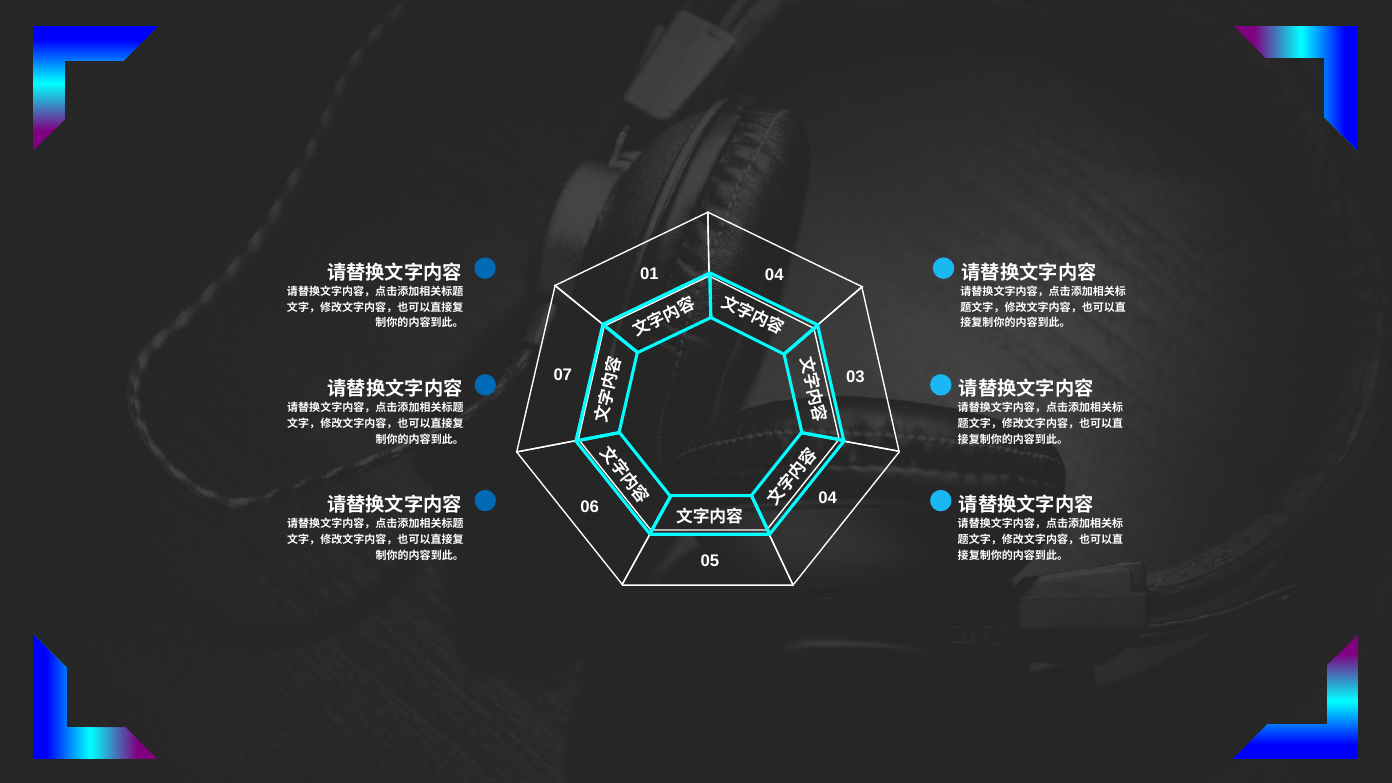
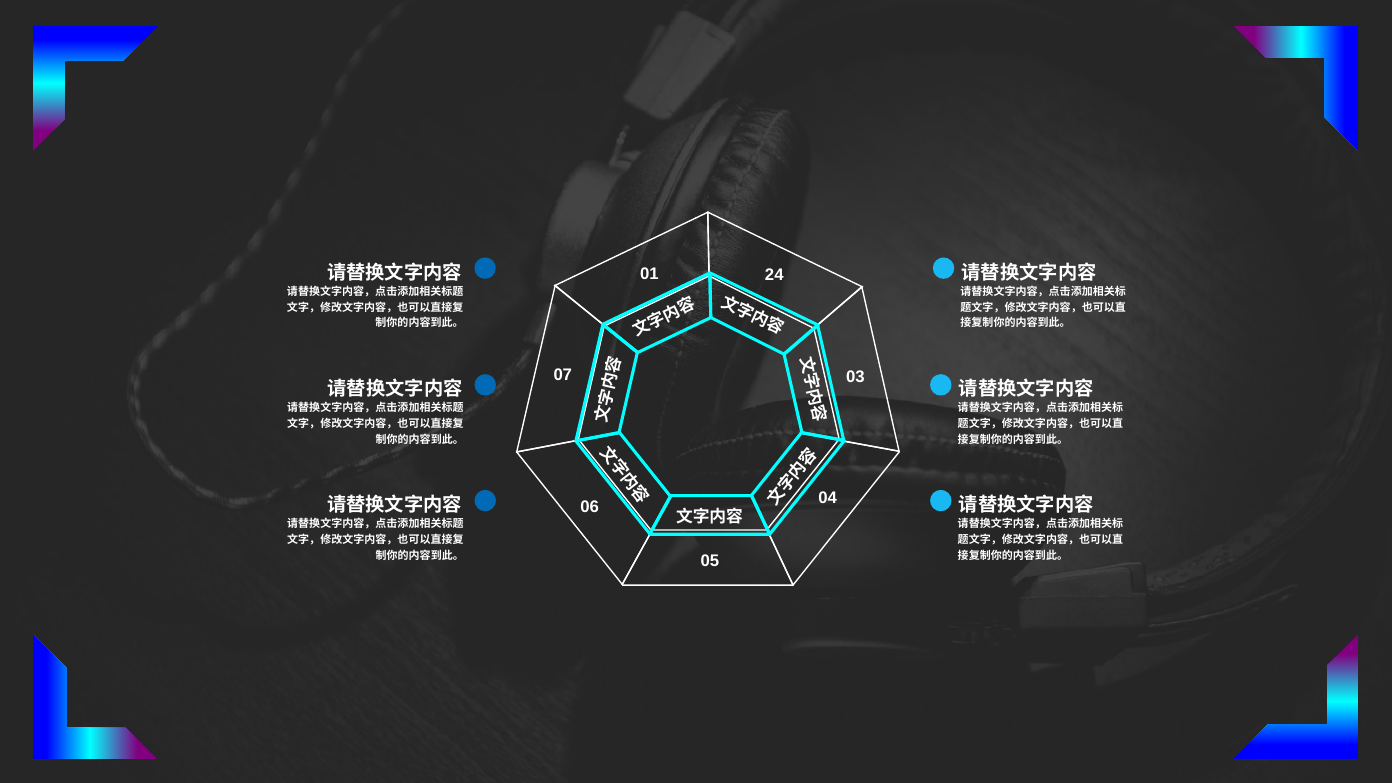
01 04: 04 -> 24 (774, 275)
